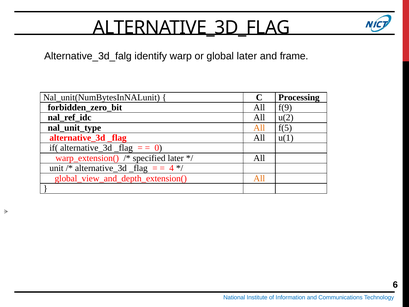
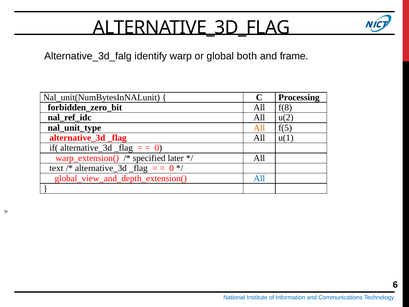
global later: later -> both (247, 56)
f(9: f(9 -> f(8 (285, 107)
unit: unit -> text (56, 168)
4: 4 -> 0 (172, 168)
All colour: orange -> blue (259, 178)
